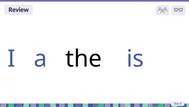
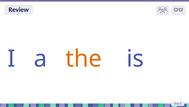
the colour: black -> orange (84, 58)
